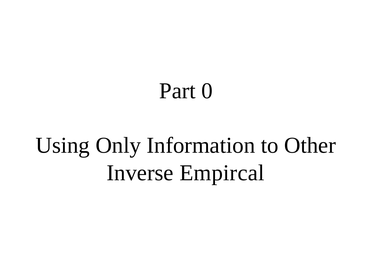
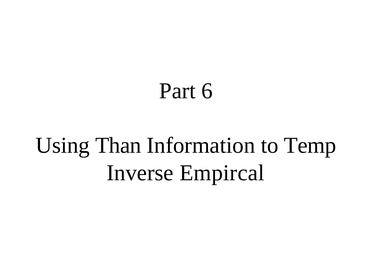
0: 0 -> 6 (207, 91)
Only: Only -> Than (118, 145)
Other: Other -> Temp (310, 145)
